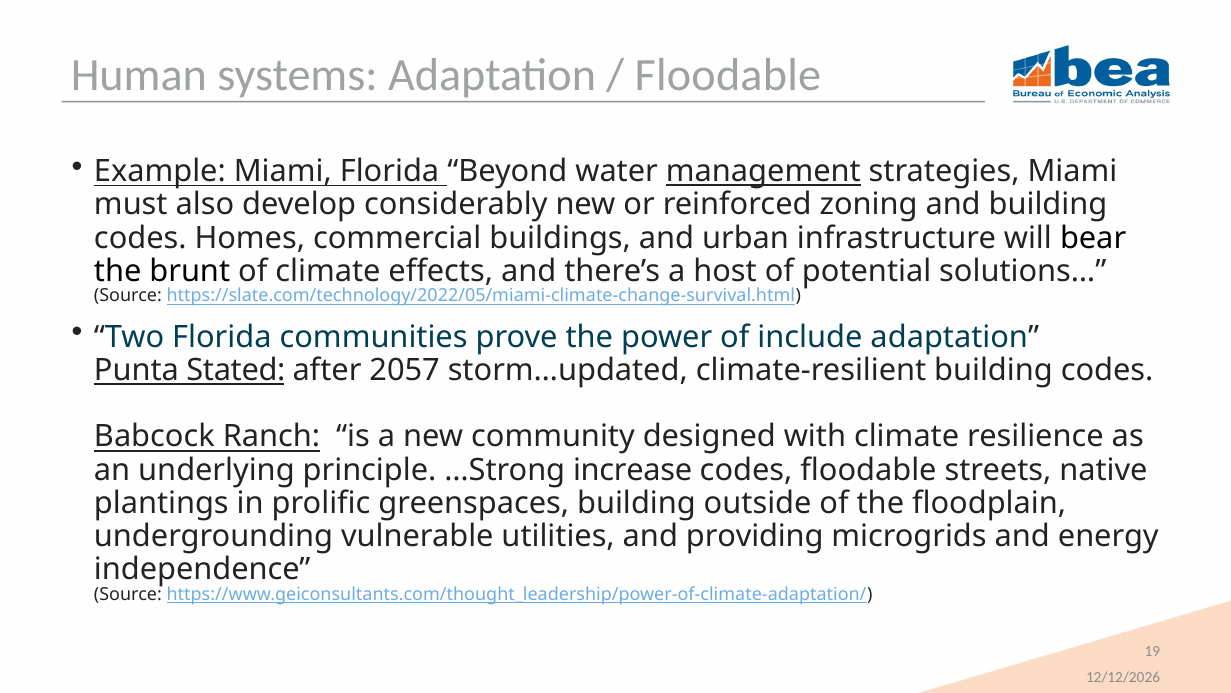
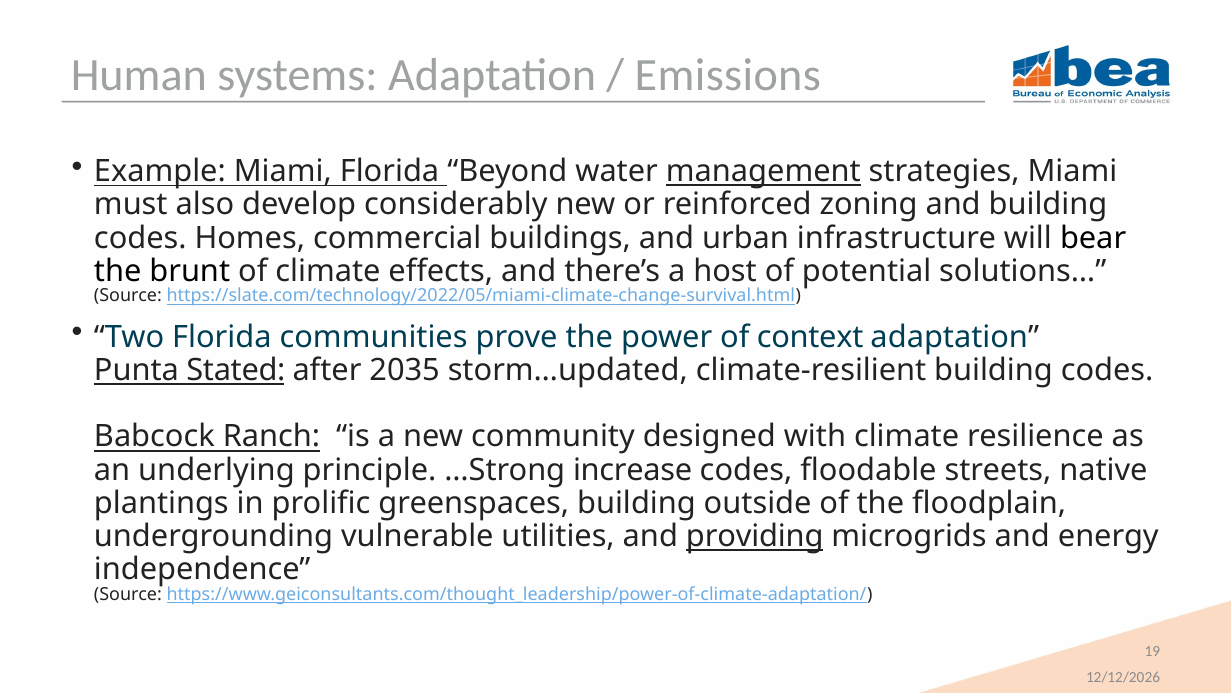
Floodable: Floodable -> Emissions (728, 75)
include: include -> context (810, 337)
2057: 2057 -> 2035 (405, 370)
providing underline: none -> present (755, 536)
